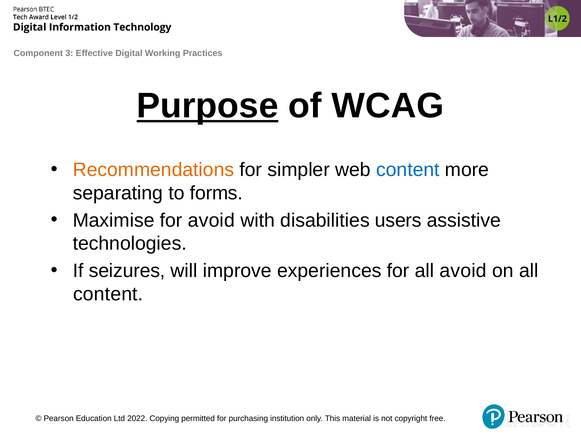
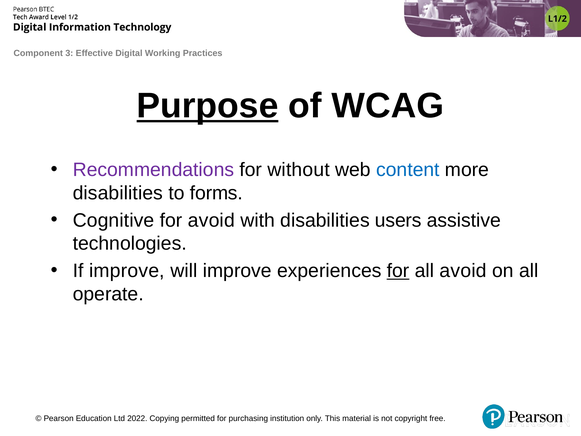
Recommendations colour: orange -> purple (153, 170)
simpler: simpler -> without (299, 170)
separating: separating -> disabilities (118, 193)
Maximise: Maximise -> Cognitive (114, 220)
If seizures: seizures -> improve (127, 271)
for underline: none -> present (398, 271)
content: content -> operate (108, 294)
